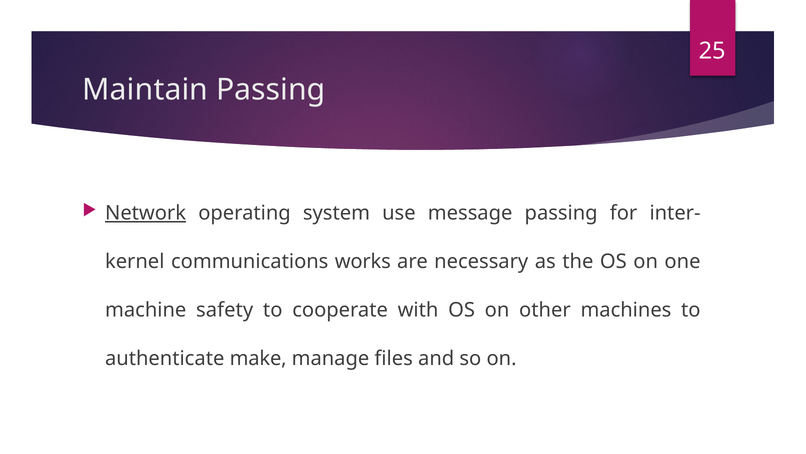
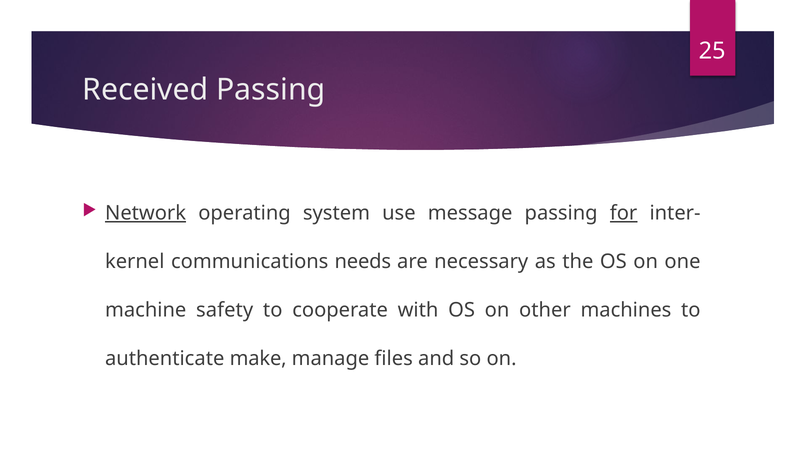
Maintain: Maintain -> Received (145, 90)
for underline: none -> present (624, 213)
works: works -> needs (363, 261)
